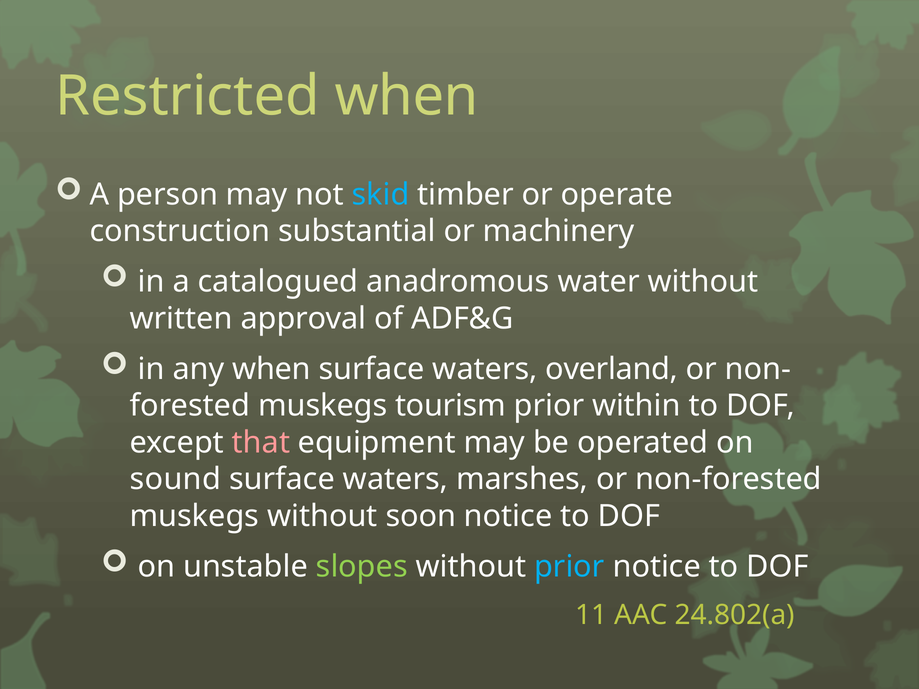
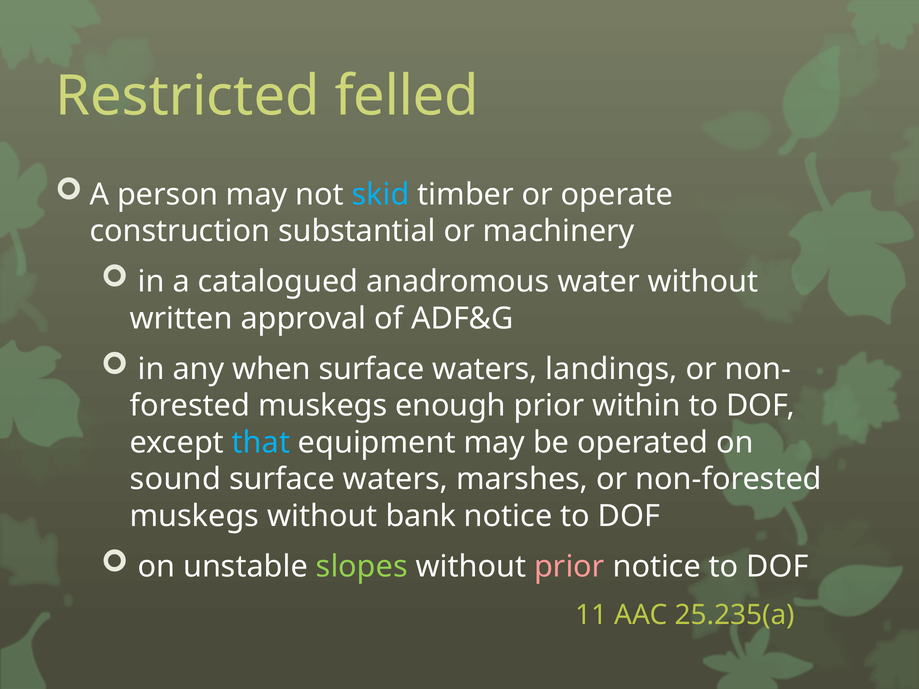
Restricted when: when -> felled (407, 96)
overland: overland -> landings (612, 369)
tourism: tourism -> enough (451, 406)
that colour: pink -> light blue (261, 443)
soon: soon -> bank (421, 516)
prior colour: light blue -> pink (569, 567)
24.802(a: 24.802(a -> 25.235(a (735, 615)
